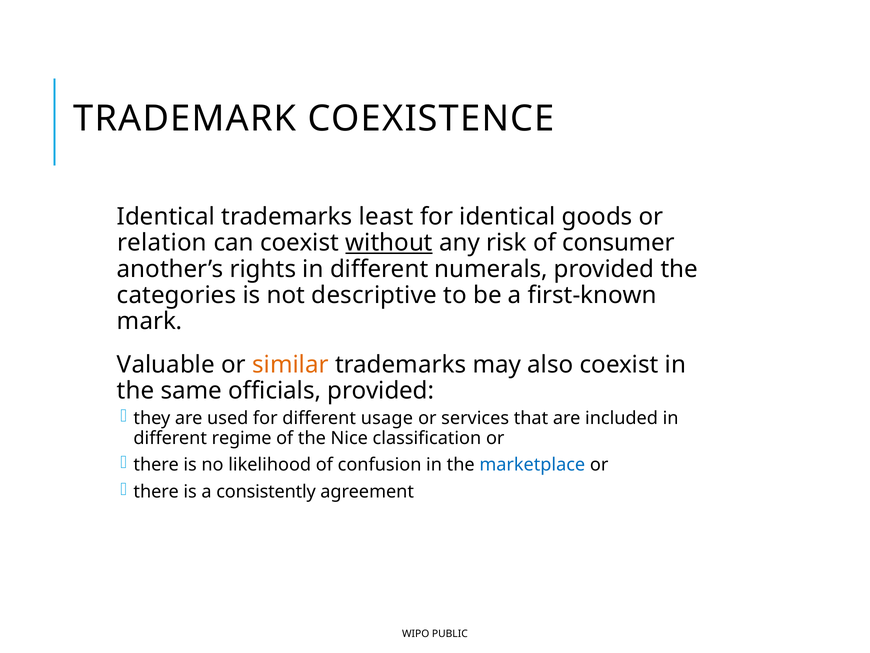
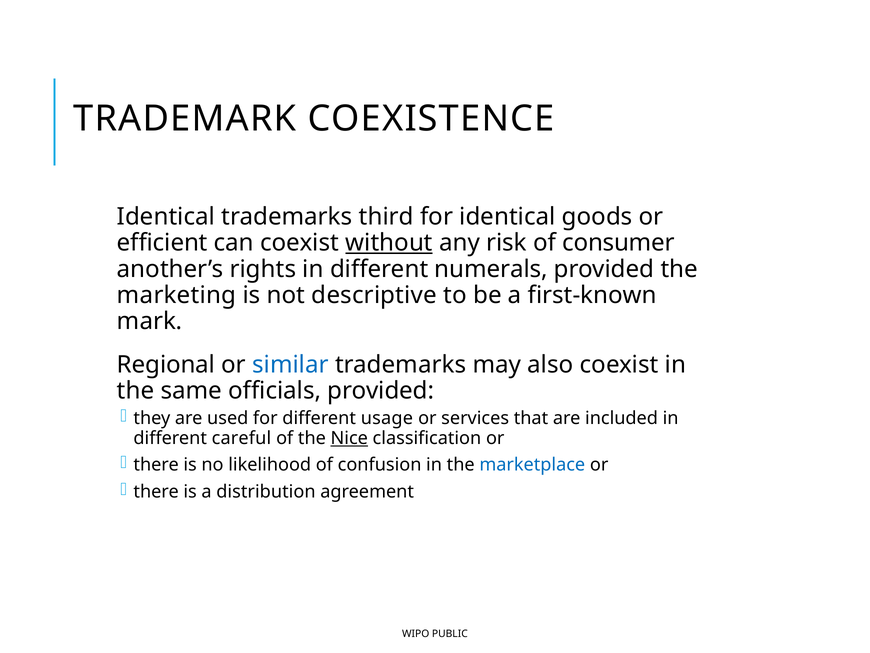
least: least -> third (386, 217)
relation: relation -> efficient (162, 243)
categories: categories -> marketing (177, 295)
Valuable: Valuable -> Regional (166, 364)
similar colour: orange -> blue (290, 364)
regime: regime -> careful (241, 438)
Nice underline: none -> present (349, 438)
consistently: consistently -> distribution (266, 491)
